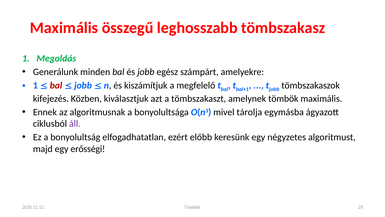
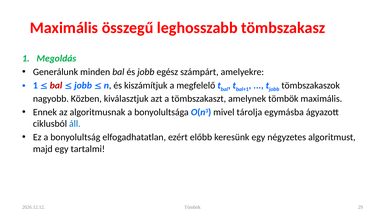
kifejezés: kifejezés -> nagyobb (51, 99)
áll colour: purple -> blue (75, 124)
erősségi: erősségi -> tartalmi (88, 149)
